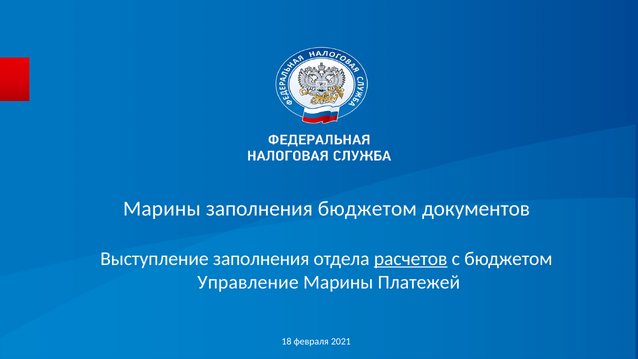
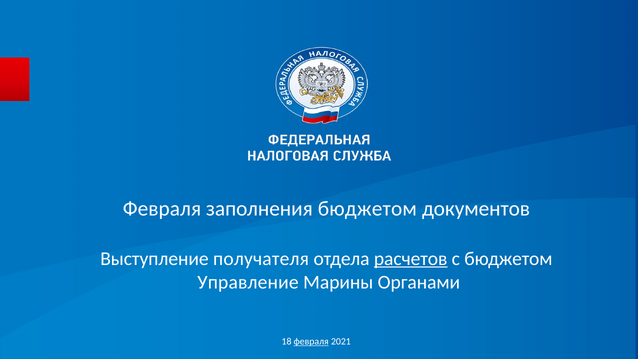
Марины: Марины -> Февраля (162, 209)
Выступление заполнения: заполнения -> получателя (261, 259)
Платежей: Платежей -> Органами (419, 282)
февраля underline: none -> present (311, 341)
